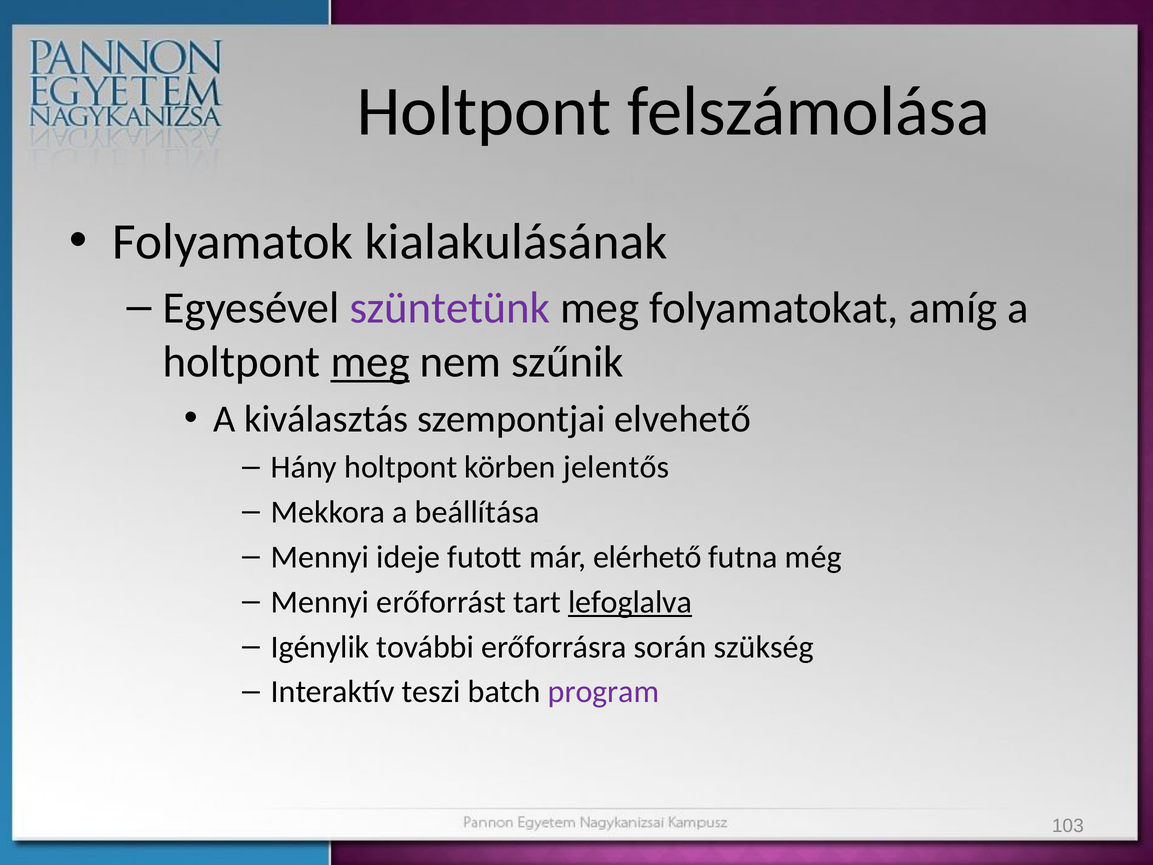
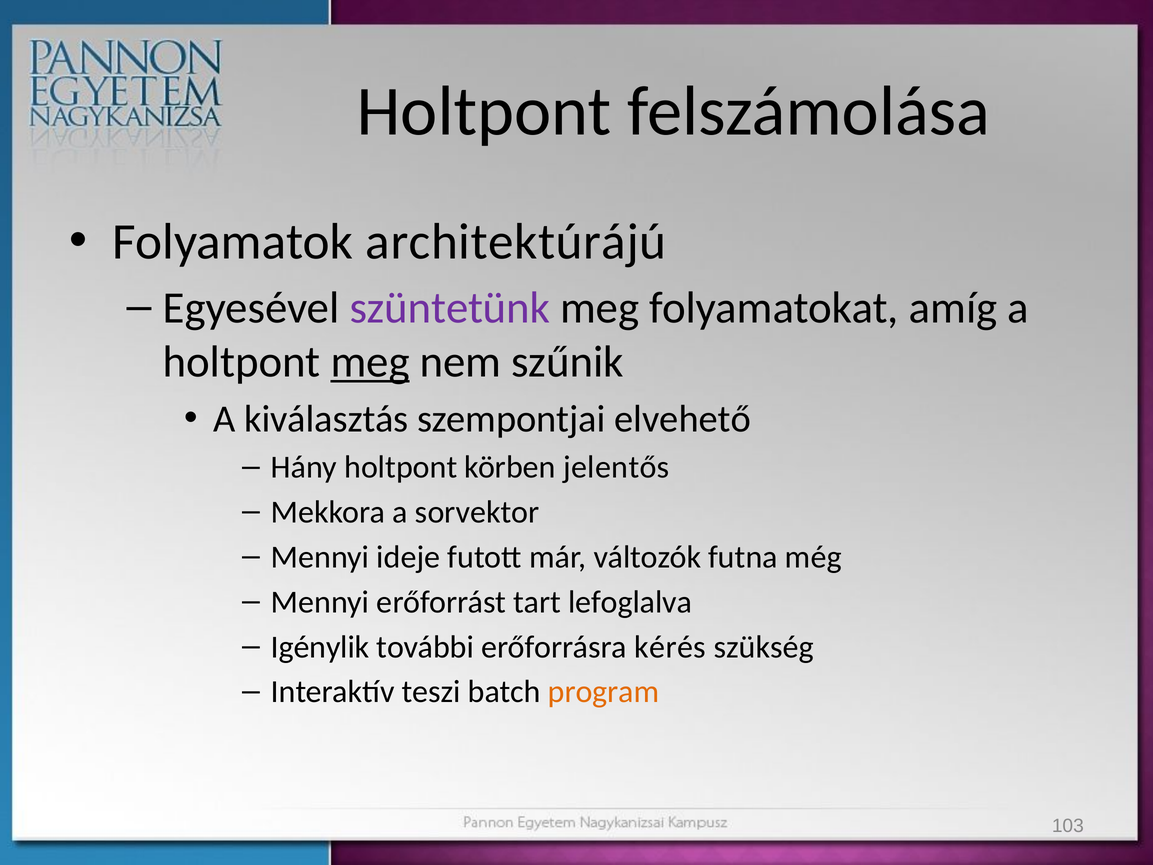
kialakulásának: kialakulásának -> architektúrájú (516, 242)
beállítása: beállítása -> sorvektor (477, 512)
elérhető: elérhető -> változók (647, 557)
lefoglalva underline: present -> none (630, 602)
során: során -> kérés (670, 647)
program colour: purple -> orange (604, 692)
